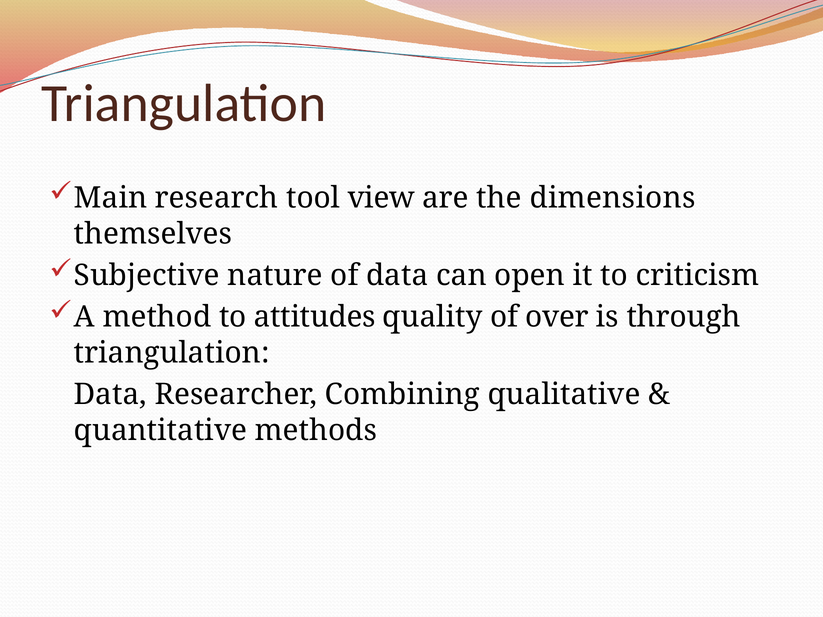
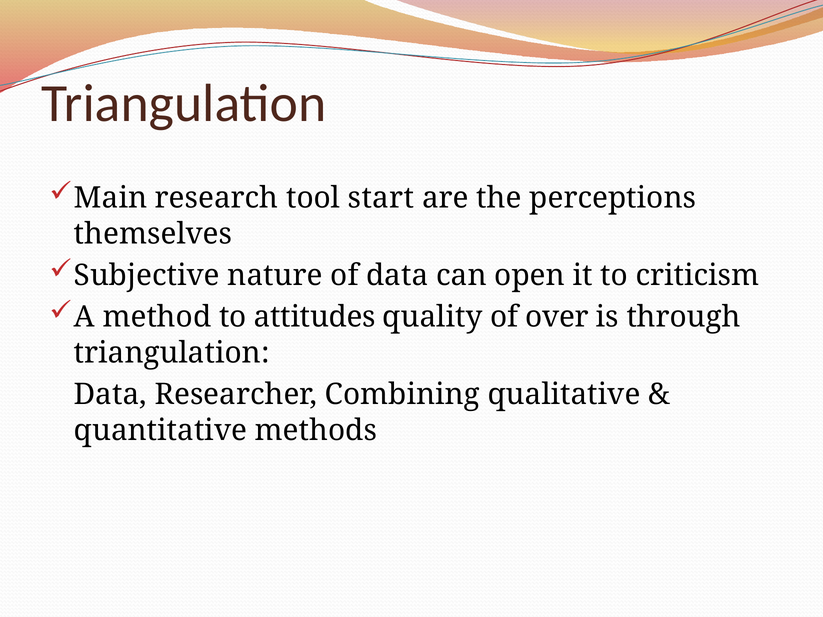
view: view -> start (381, 198)
dimensions: dimensions -> perceptions (613, 198)
